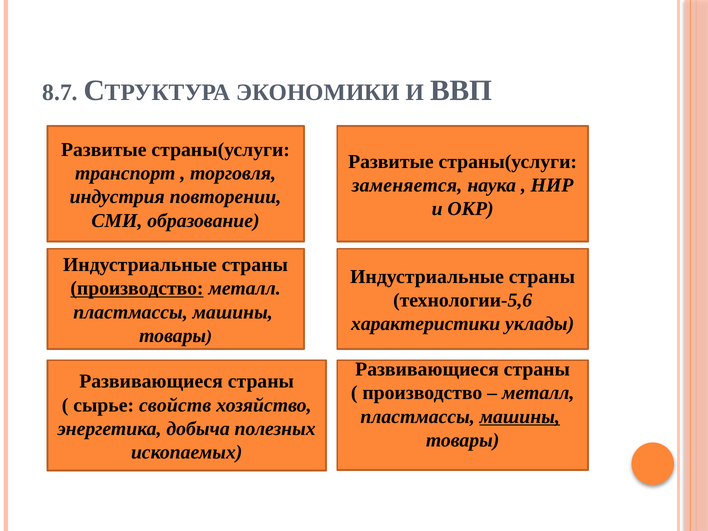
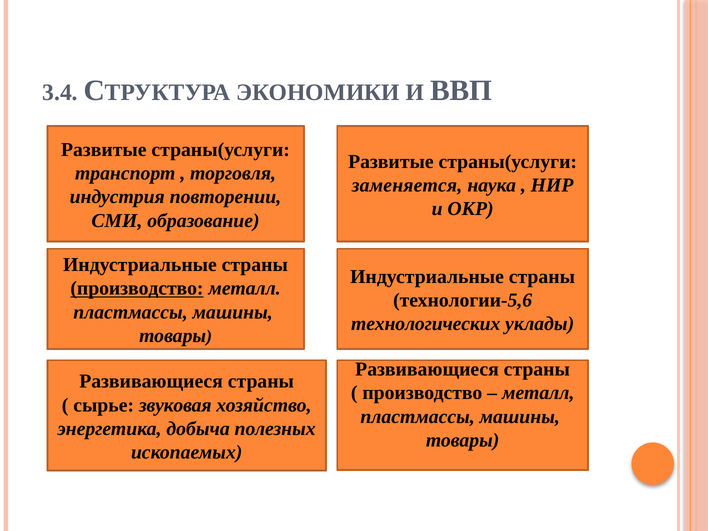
8.7: 8.7 -> 3.4 (60, 93)
характеристики: характеристики -> технологических (426, 324)
свойств: свойств -> звуковая (175, 405)
машины underline: present -> none (520, 417)
